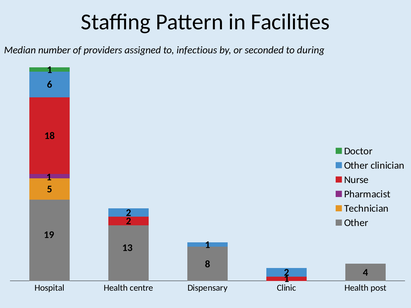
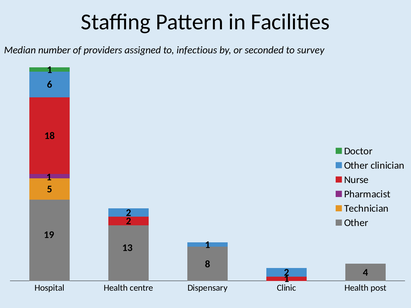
during: during -> survey (311, 50)
